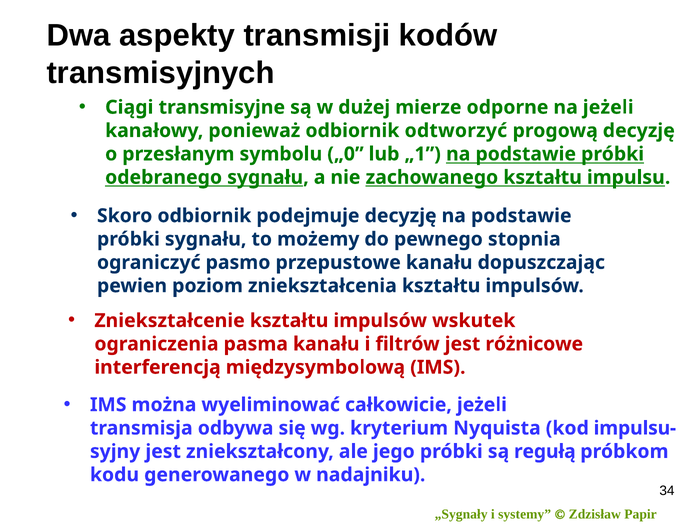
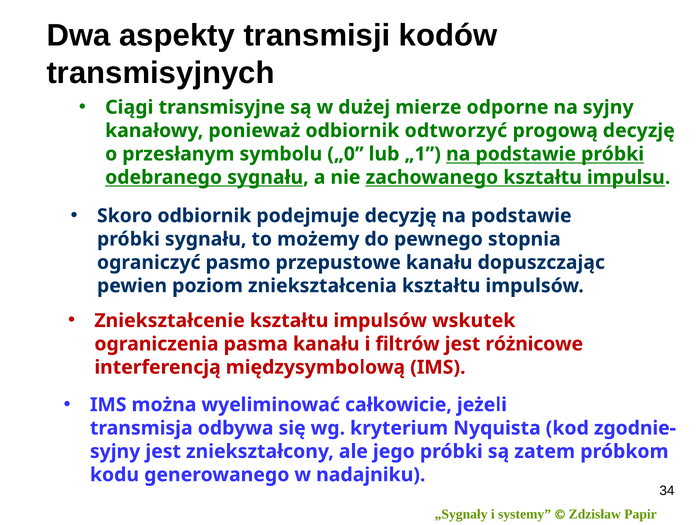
na jeżeli: jeżeli -> syjny (608, 107)
impulsu-: impulsu- -> zgodnie- (635, 428)
regułą: regułą -> zatem (545, 451)
